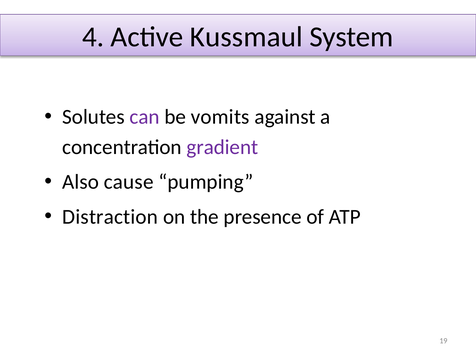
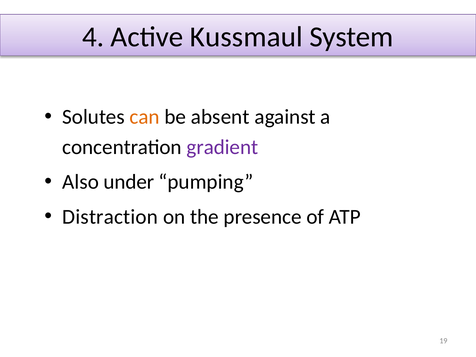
can colour: purple -> orange (145, 117)
vomits: vomits -> absent (220, 117)
cause: cause -> under (129, 182)
